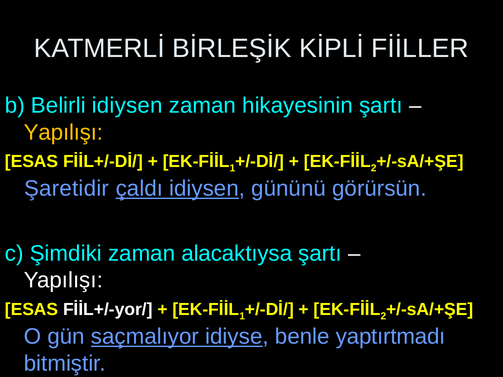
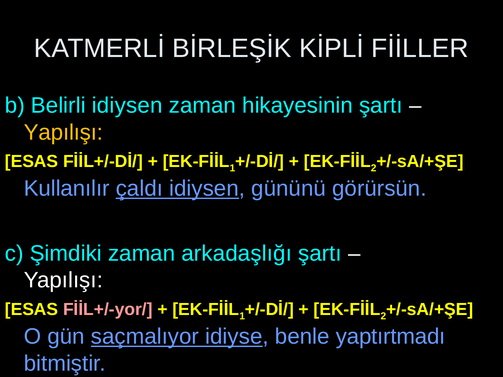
Şaretidir: Şaretidir -> Kullanılır (67, 189)
alacaktıysa: alacaktıysa -> arkadaşlığı (237, 254)
FİİL+/-yor/ colour: white -> pink (108, 310)
